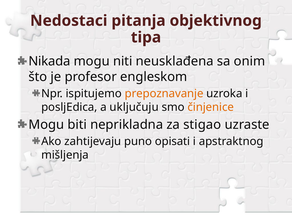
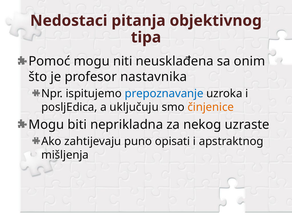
Nikada: Nikada -> Pomoć (49, 61)
engleskom: engleskom -> nastavnika (154, 77)
prepoznavanje colour: orange -> blue (164, 94)
stigao: stigao -> nekog (202, 125)
